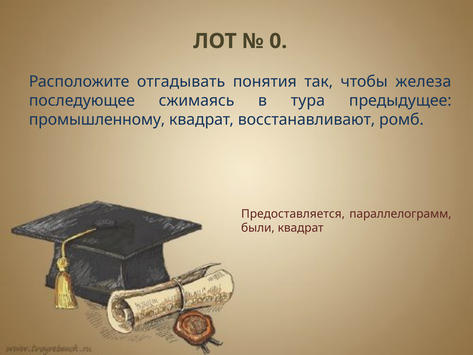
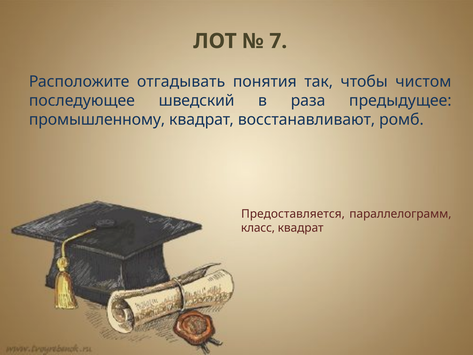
0: 0 -> 7 (278, 41)
железа: железа -> чистом (423, 82)
сжимаясь: сжимаясь -> шведский (197, 101)
тура: тура -> раза (308, 101)
были: были -> класс (258, 228)
